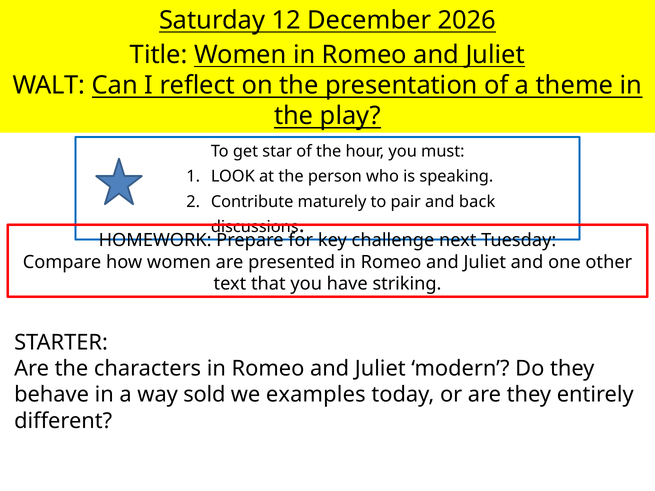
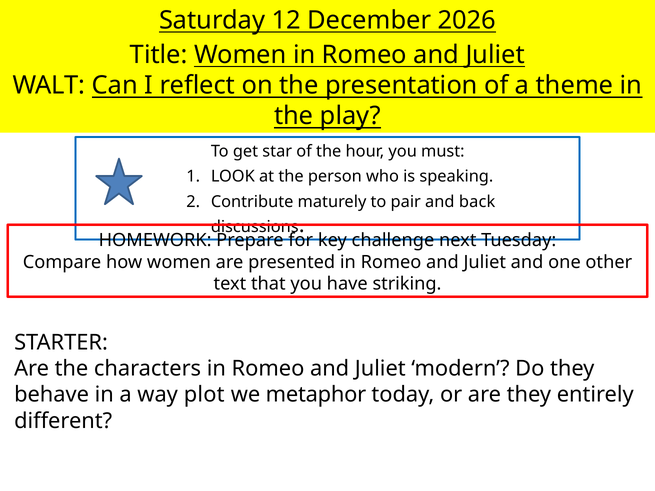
sold: sold -> plot (204, 395)
examples: examples -> metaphor (316, 395)
